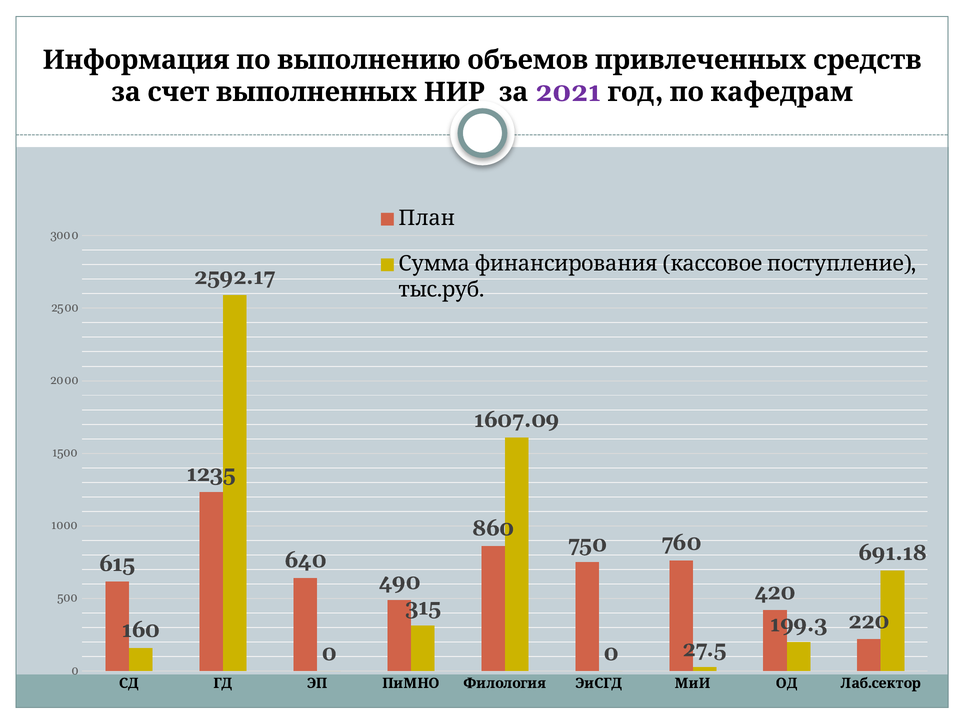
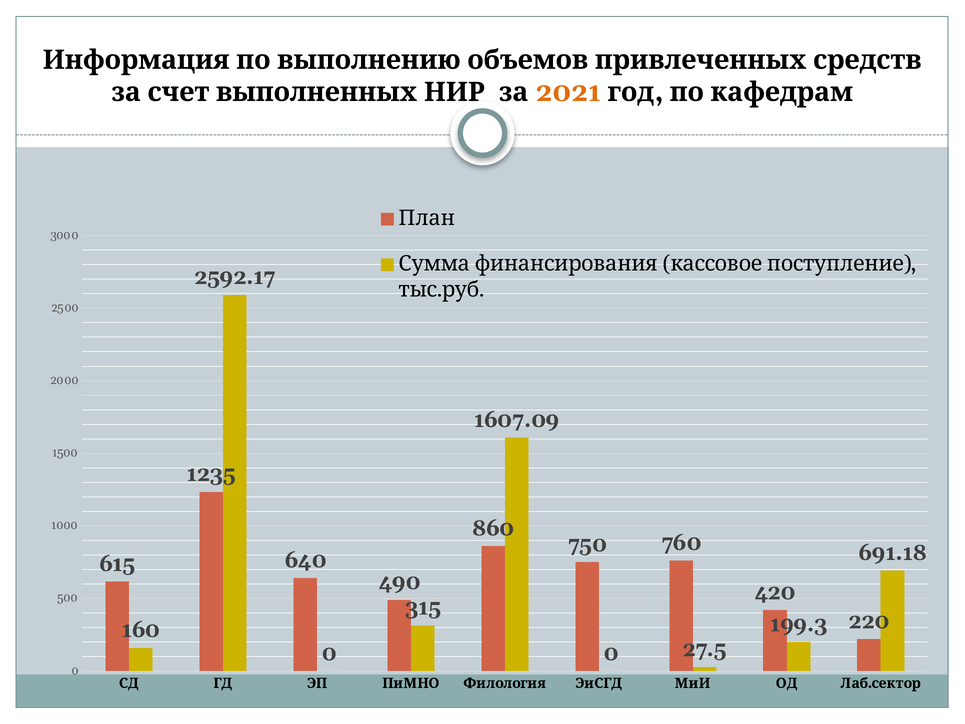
2021 colour: purple -> orange (568, 92)
